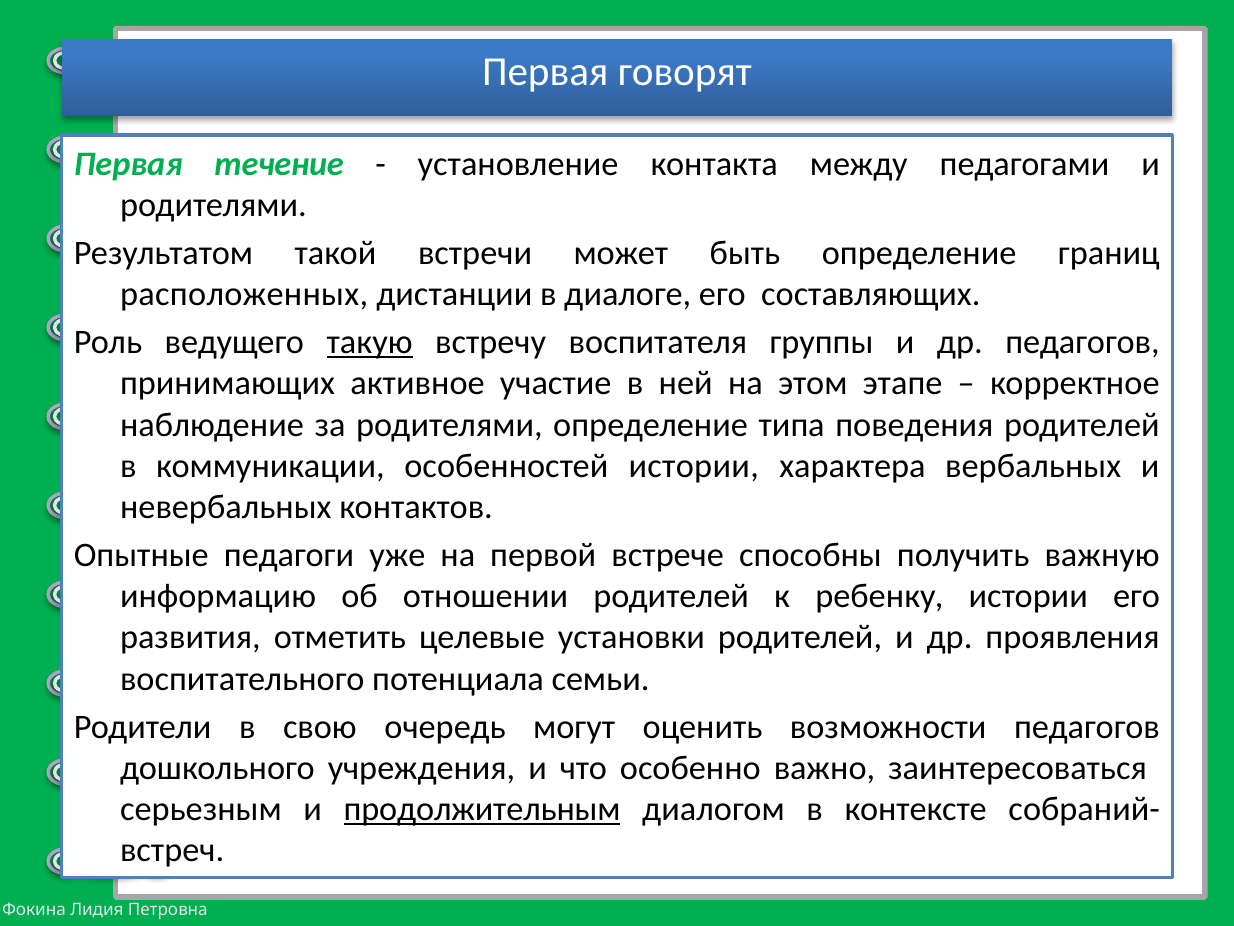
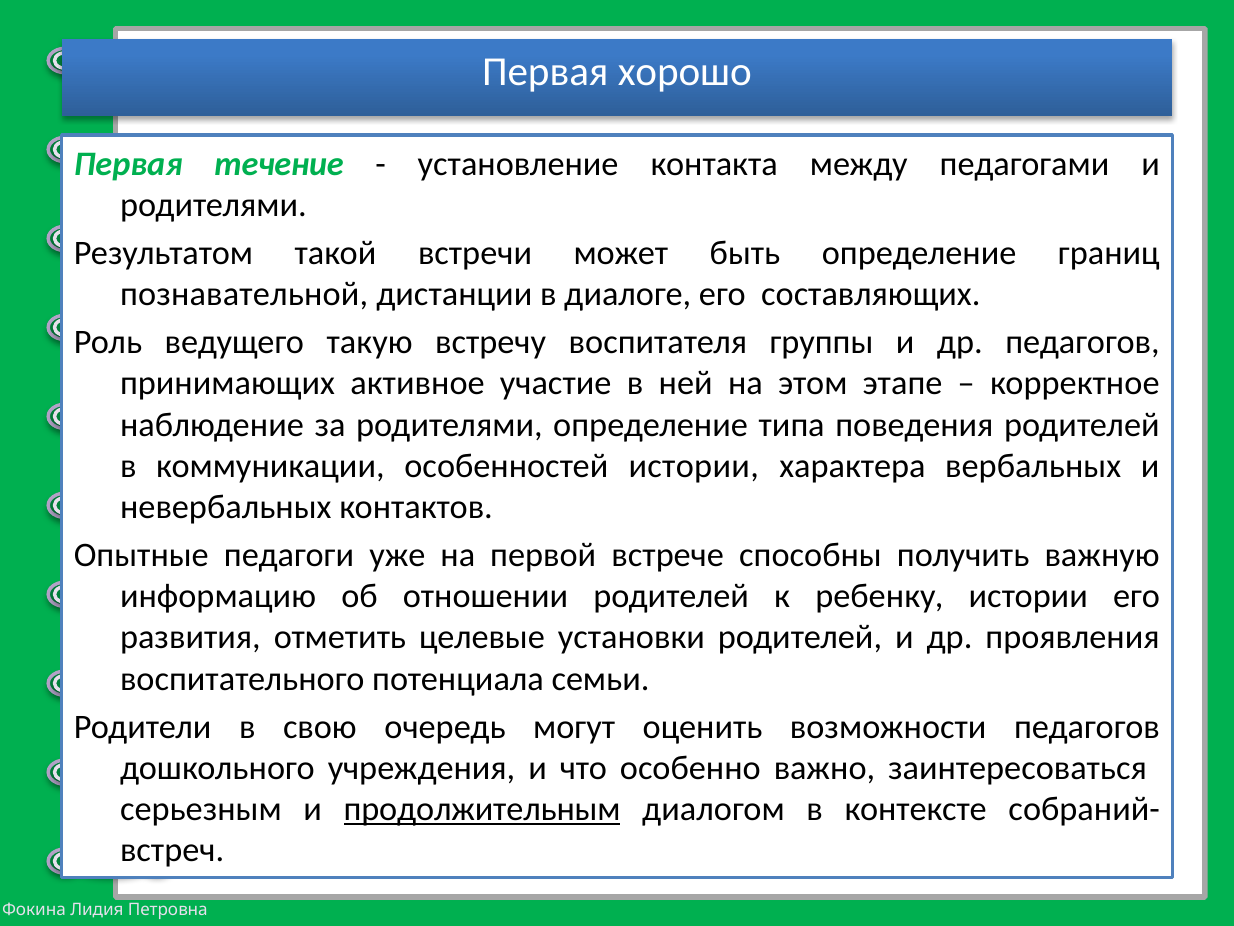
говорят: говорят -> хорошо (685, 72)
расположенных: расположенных -> познавательной (244, 294)
такую underline: present -> none (370, 342)
